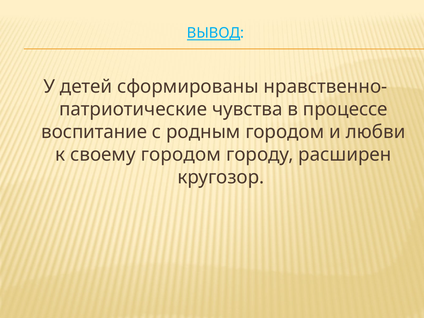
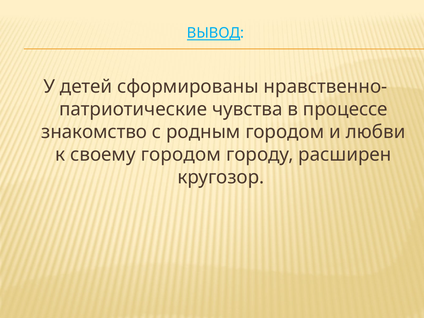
воспитание: воспитание -> знакомство (94, 132)
